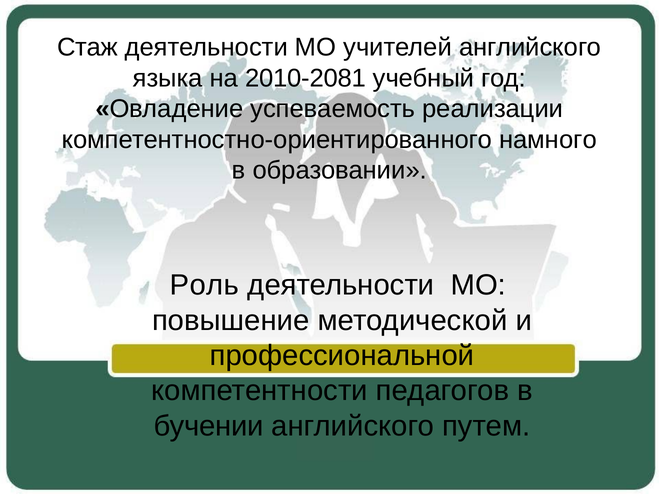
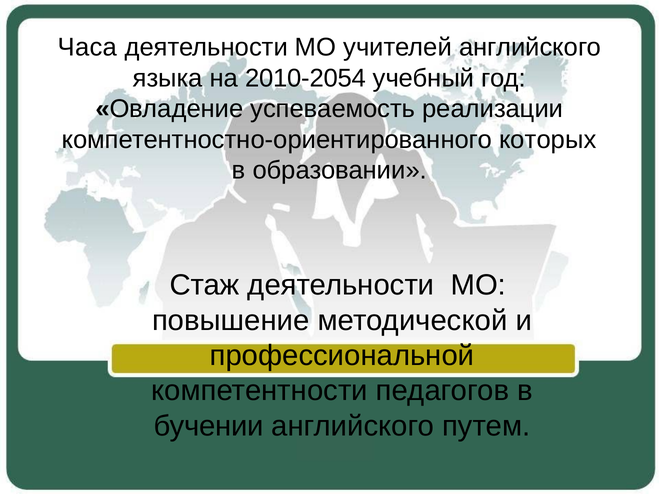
Стаж: Стаж -> Часа (87, 47)
2010-2081: 2010-2081 -> 2010-2054 (306, 78)
намного: намного -> которых (548, 140)
Роль: Роль -> Стаж (205, 285)
